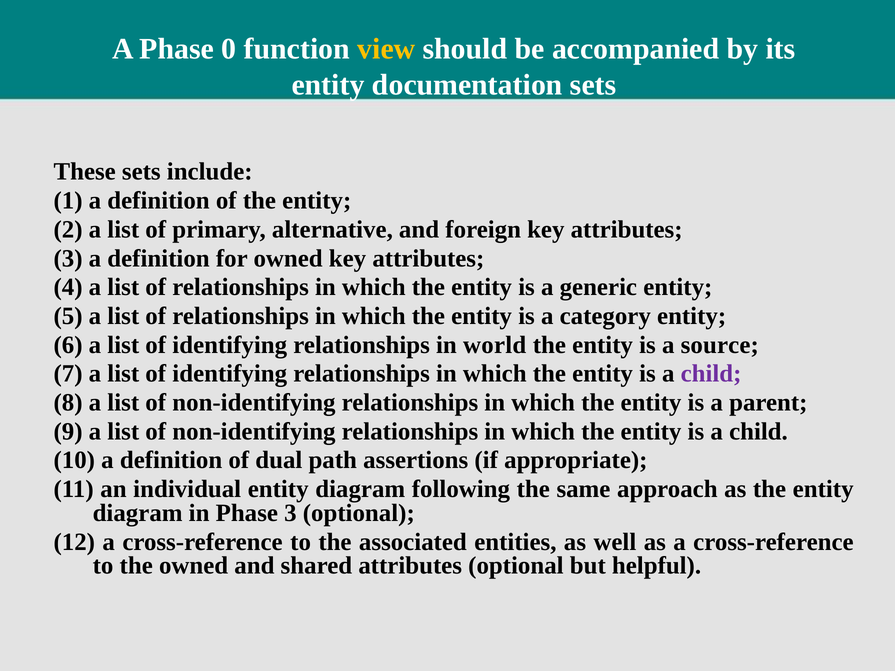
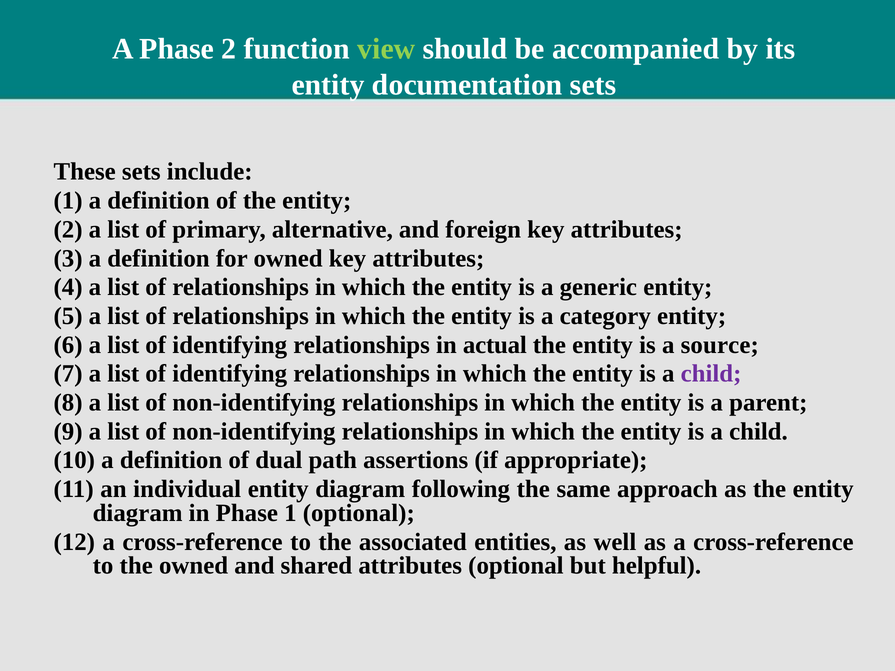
Phase 0: 0 -> 2 (229, 49)
view colour: yellow -> light green (386, 49)
world: world -> actual (495, 345)
Phase 3: 3 -> 1 (290, 513)
